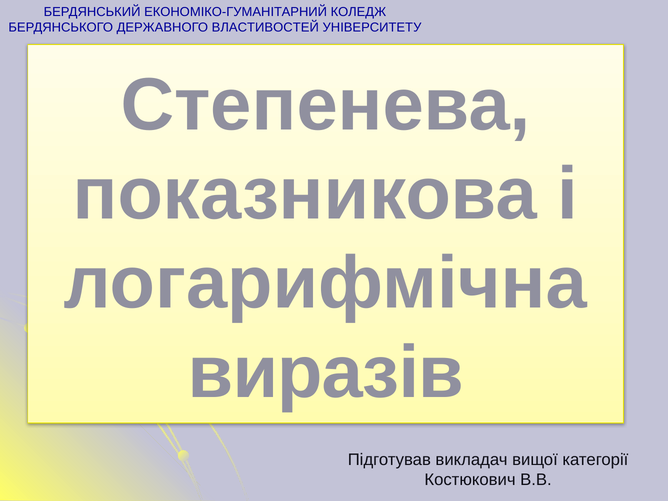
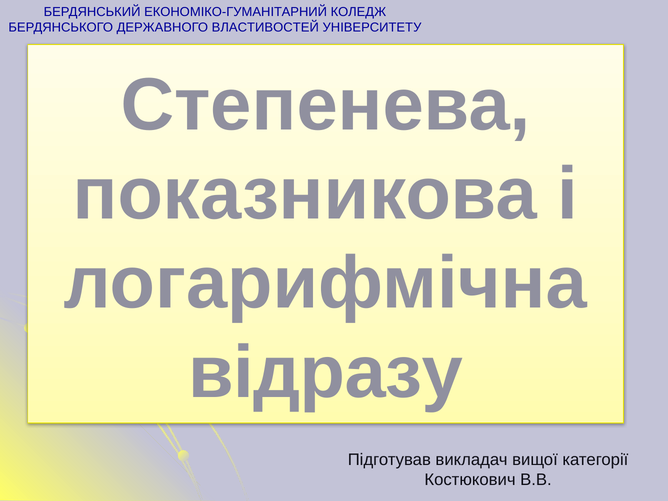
виразів: виразів -> відразу (326, 373)
